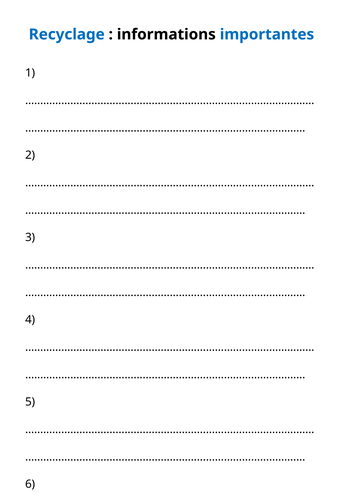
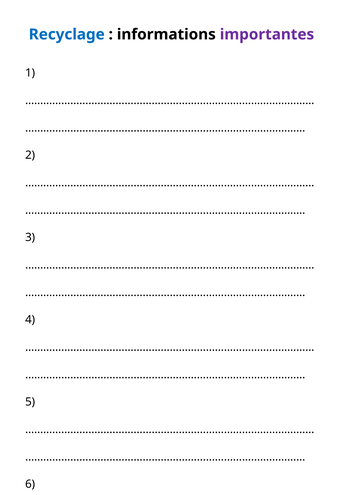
importantes colour: blue -> purple (267, 34)
